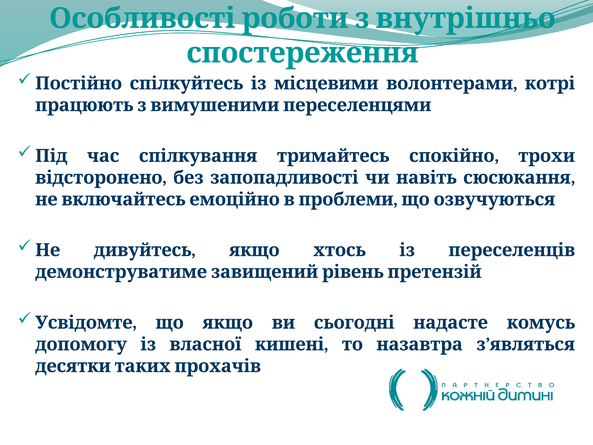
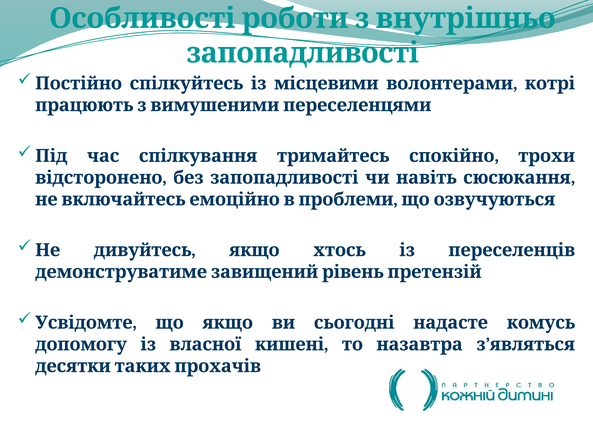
спостереження: спостереження -> запопадливості (303, 53)
